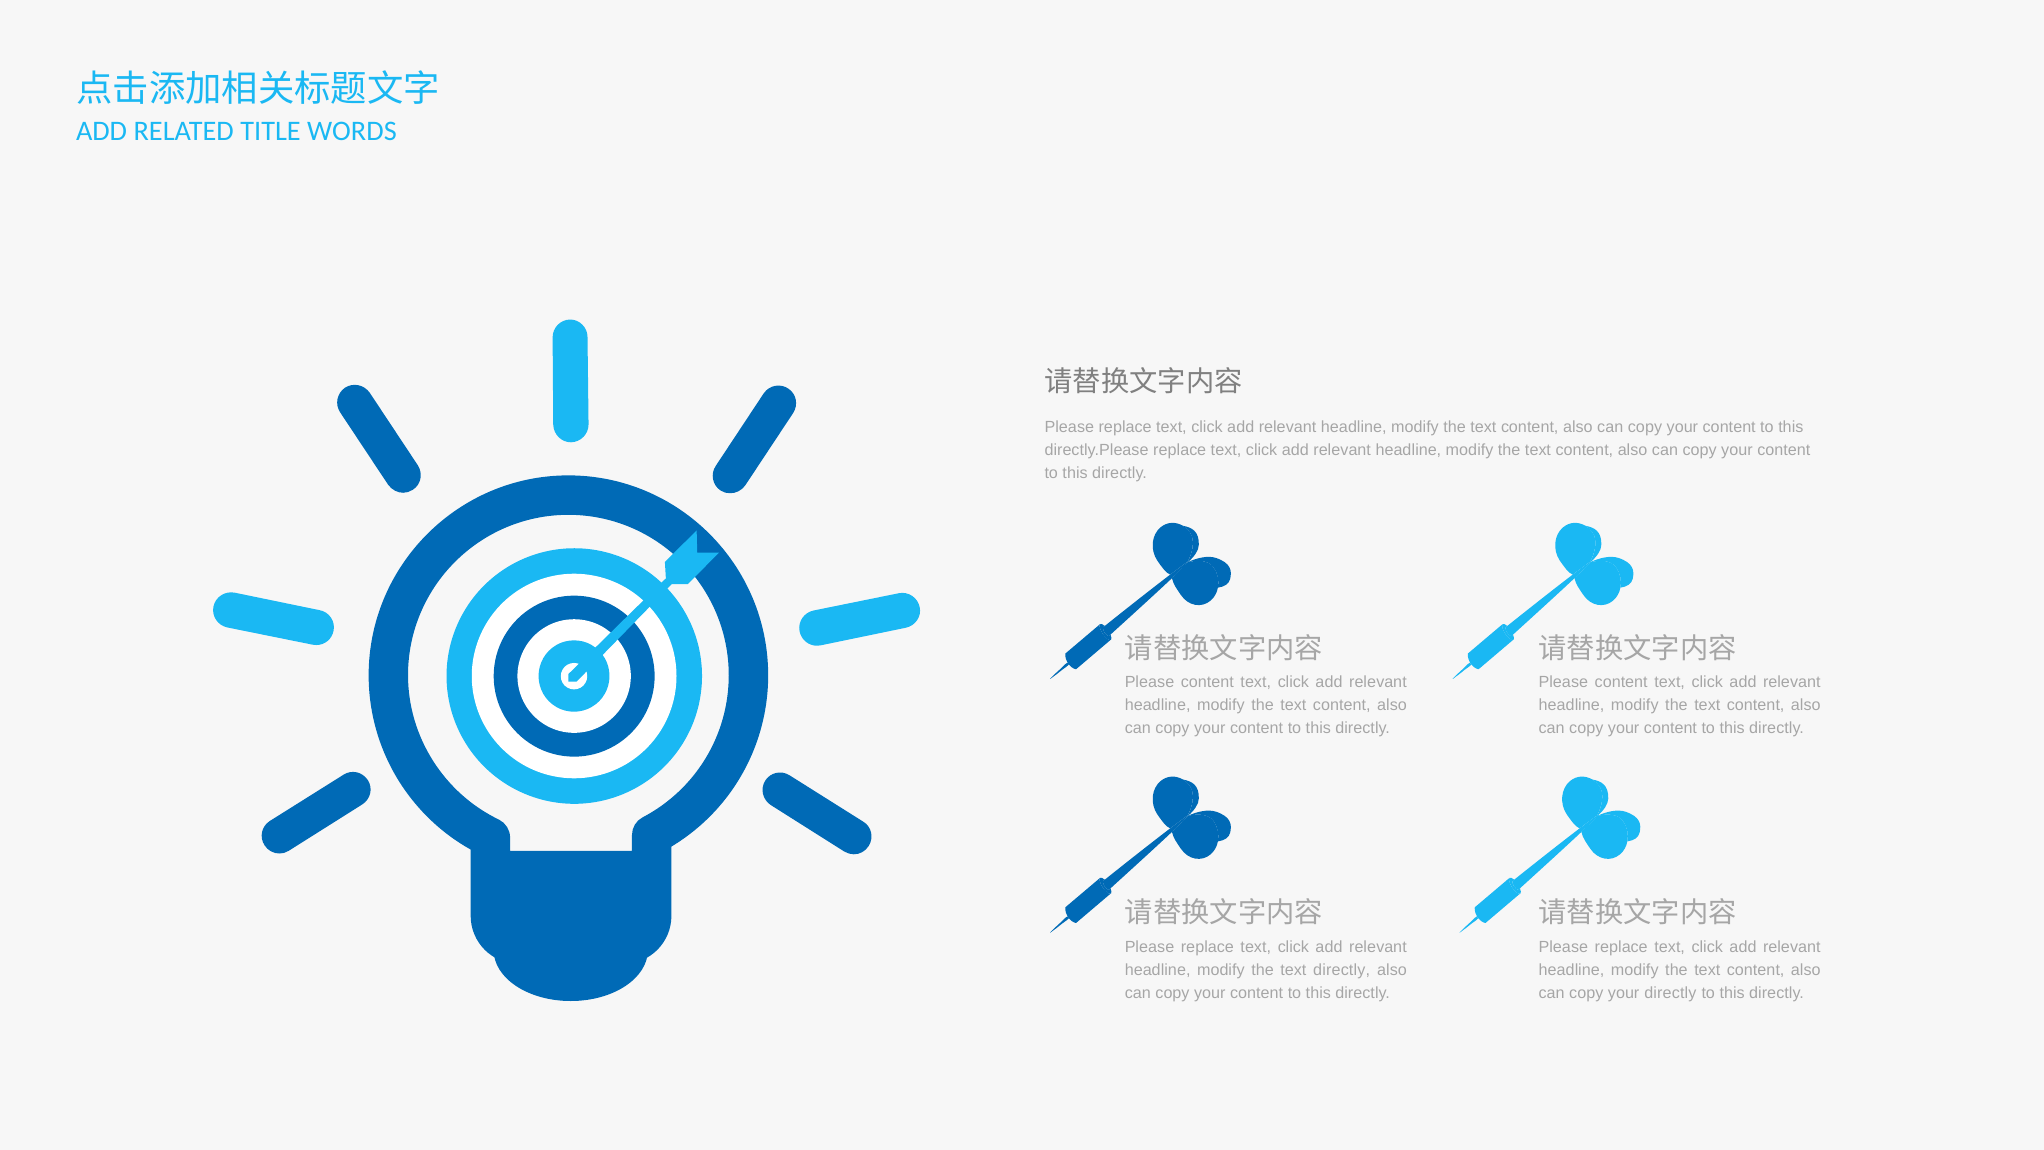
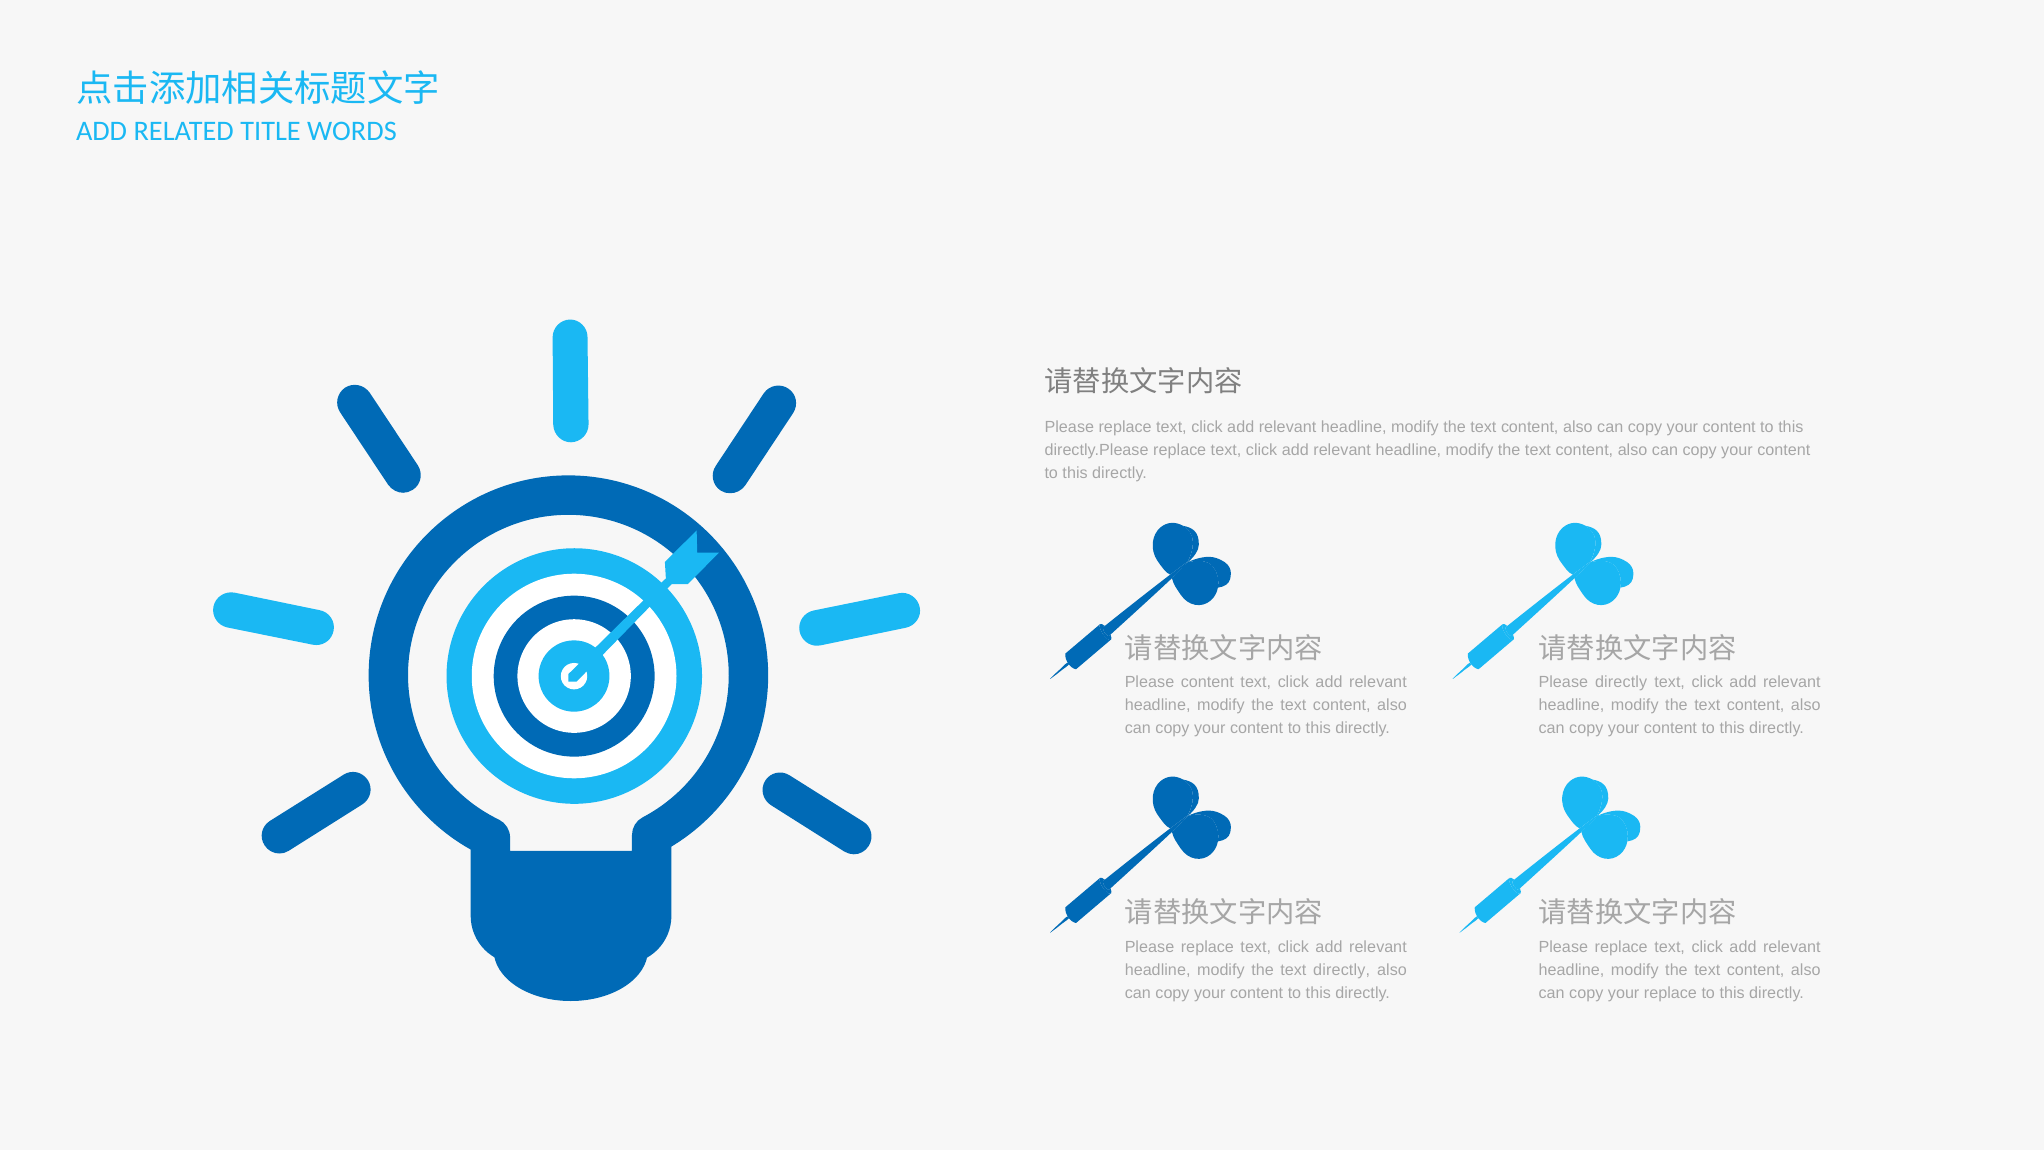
content: content -> directly (1621, 682)
your directly: directly -> replace (1670, 993)
